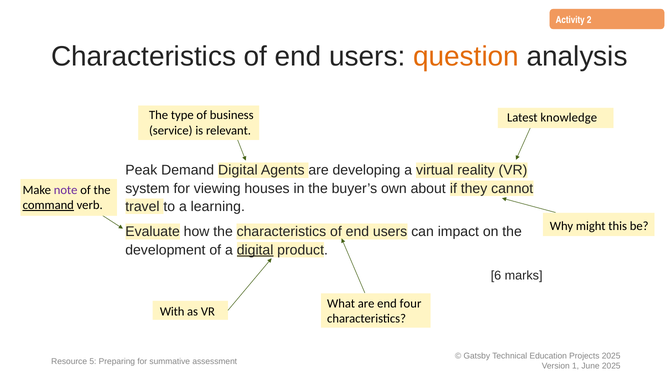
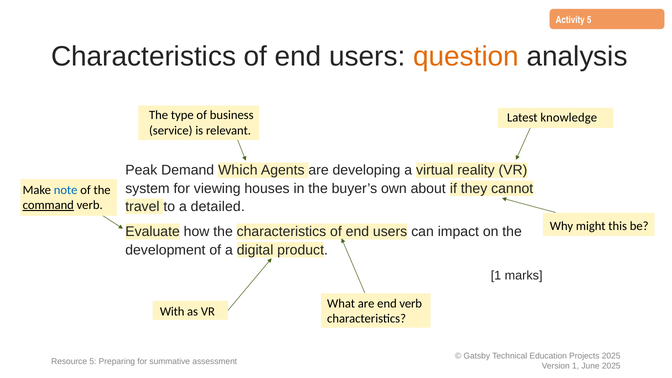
Activity 2: 2 -> 5 (589, 20)
Demand Digital: Digital -> Which (238, 170)
note colour: purple -> blue (66, 190)
learning: learning -> detailed (218, 207)
digital underline: present -> none (255, 250)
6: 6 -> 1 (496, 276)
end four: four -> verb (411, 303)
